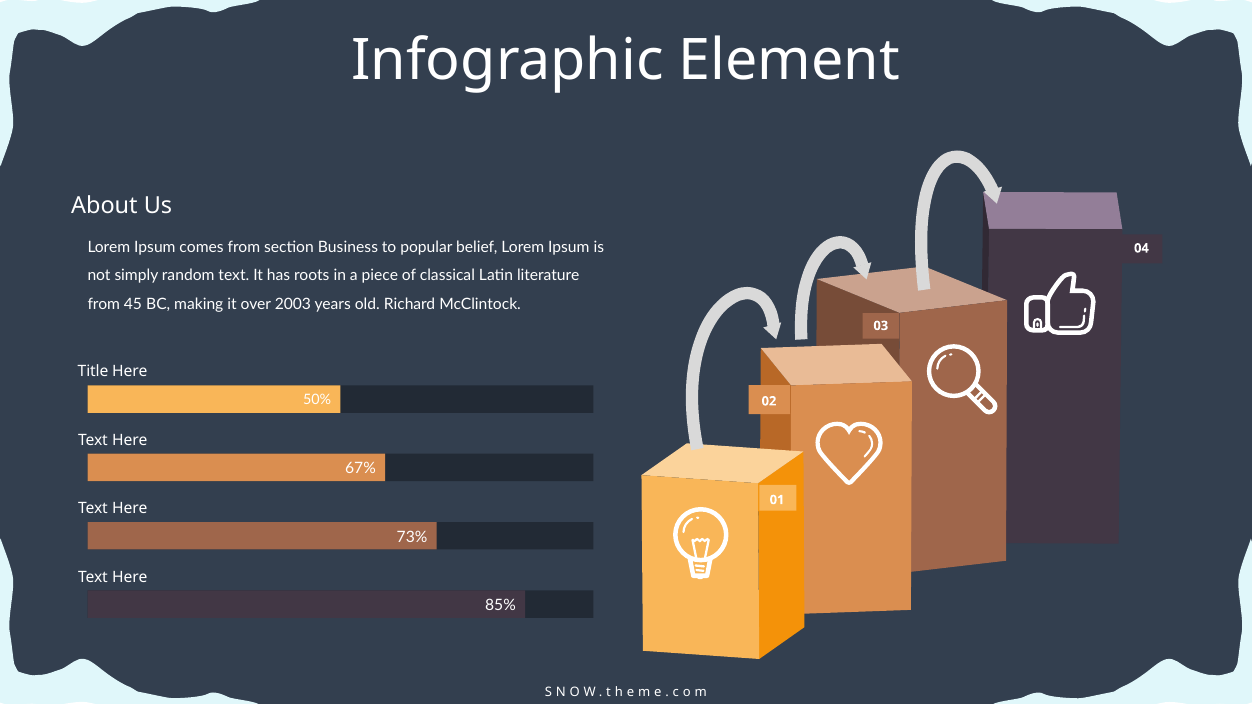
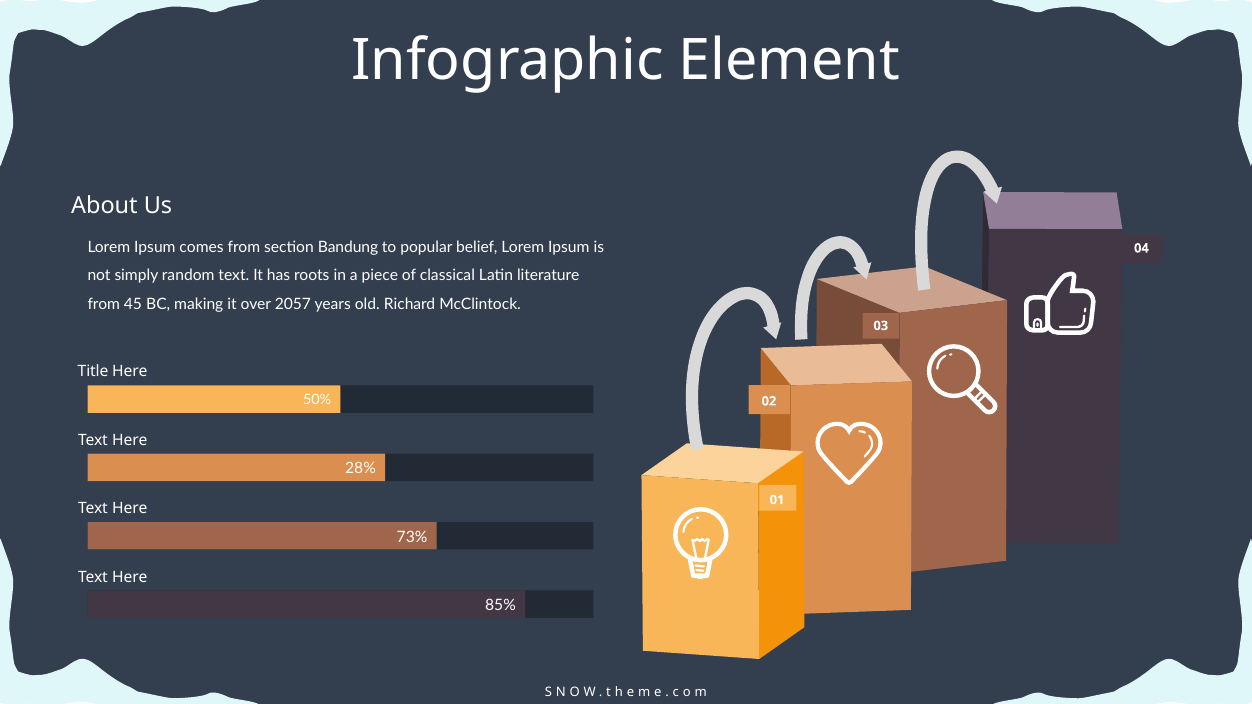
Business: Business -> Bandung (348, 248)
2003: 2003 -> 2057 (293, 304)
67%: 67% -> 28% (360, 469)
